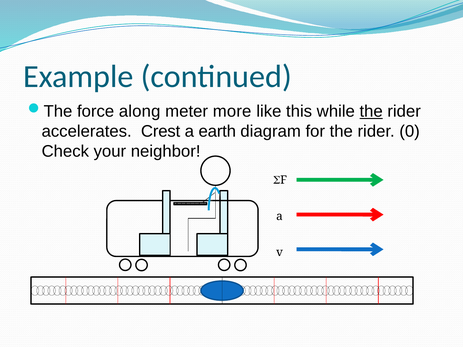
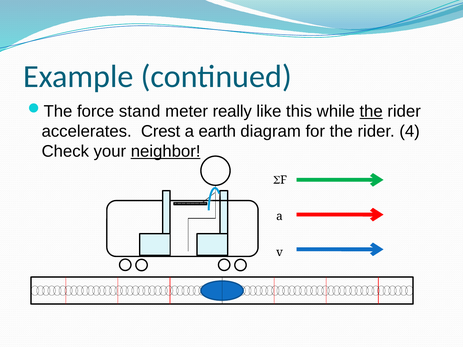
along: along -> stand (140, 111)
more: more -> really (232, 111)
0: 0 -> 4 (410, 132)
neighbor underline: none -> present (166, 152)
